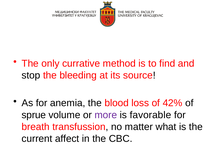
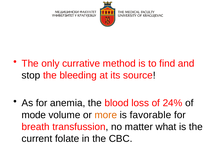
42%: 42% -> 24% (173, 103)
sprue: sprue -> mode (34, 115)
more colour: purple -> orange (106, 115)
affect: affect -> folate (67, 138)
